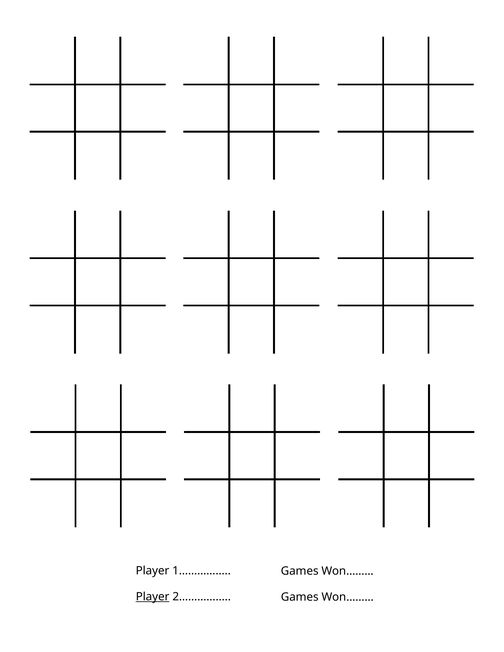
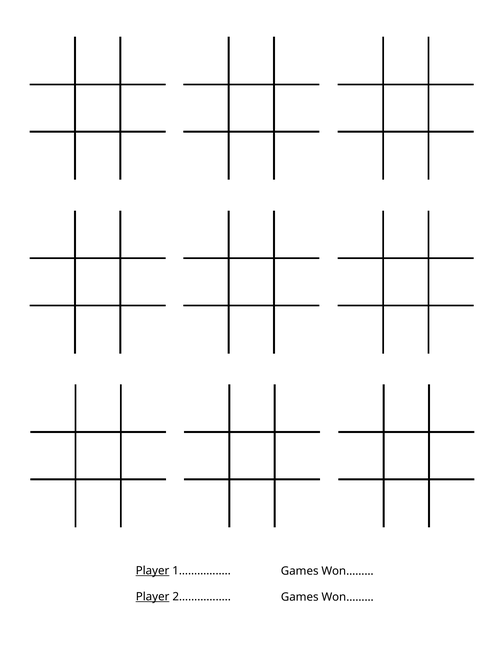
Player underline: none -> present (152, 571)
